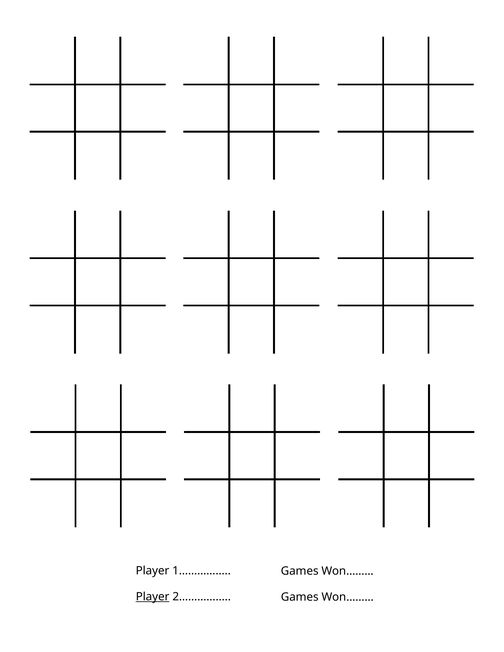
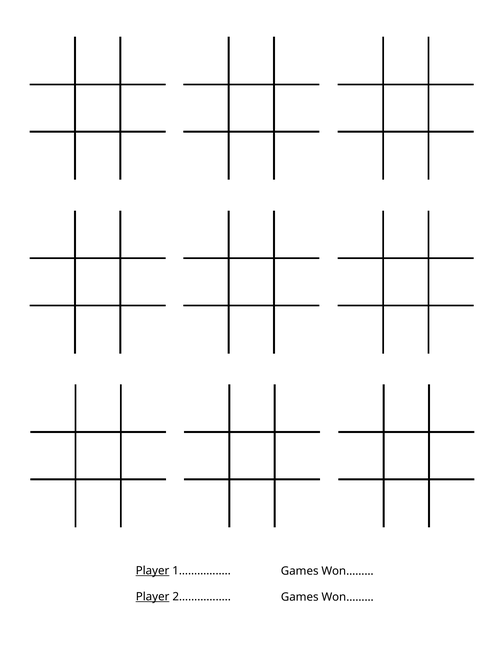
Player underline: none -> present (152, 571)
